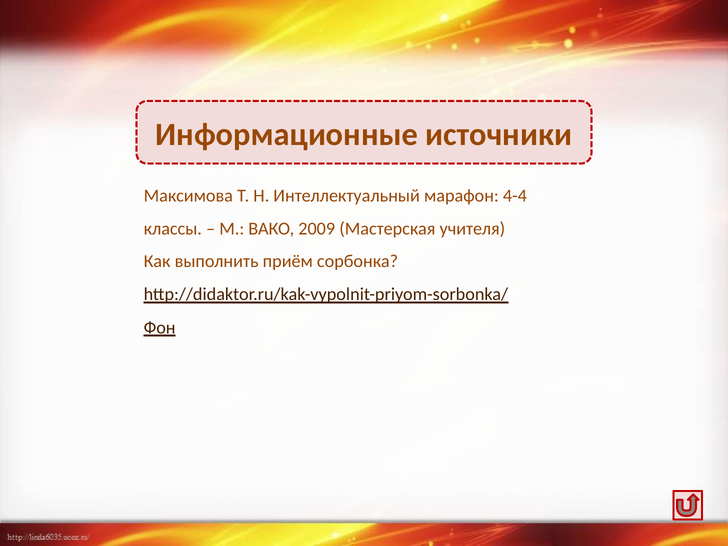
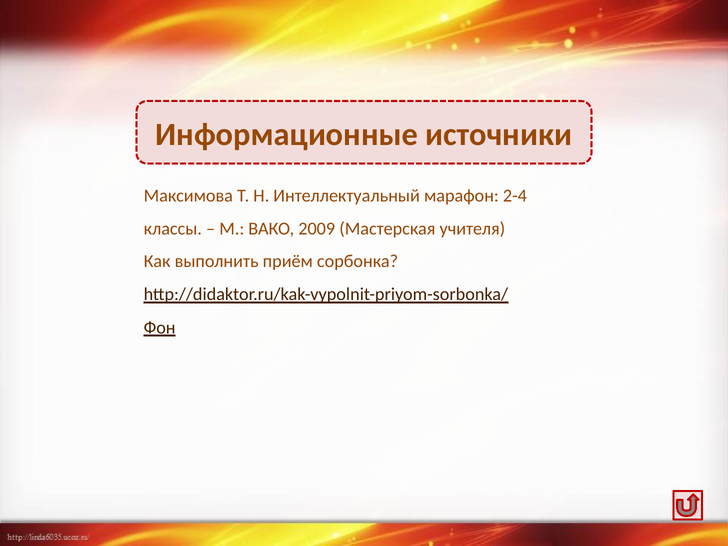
4-4: 4-4 -> 2-4 (515, 196)
